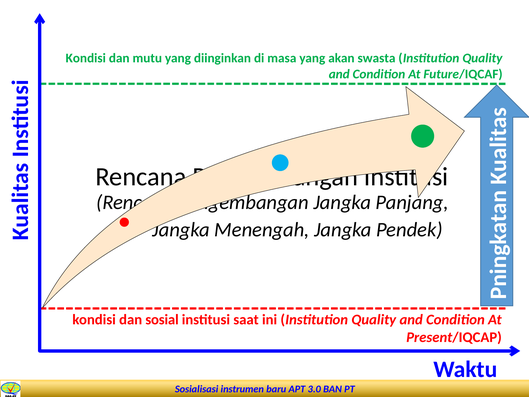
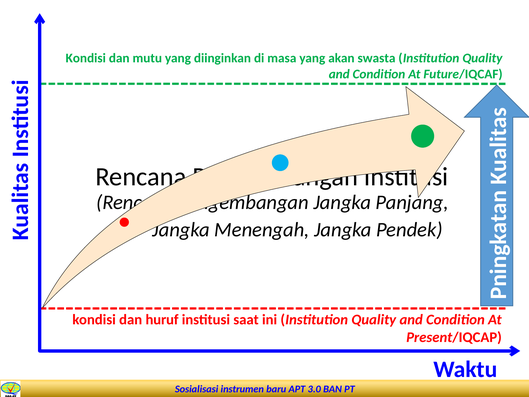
sosial: sosial -> huruf (162, 319)
